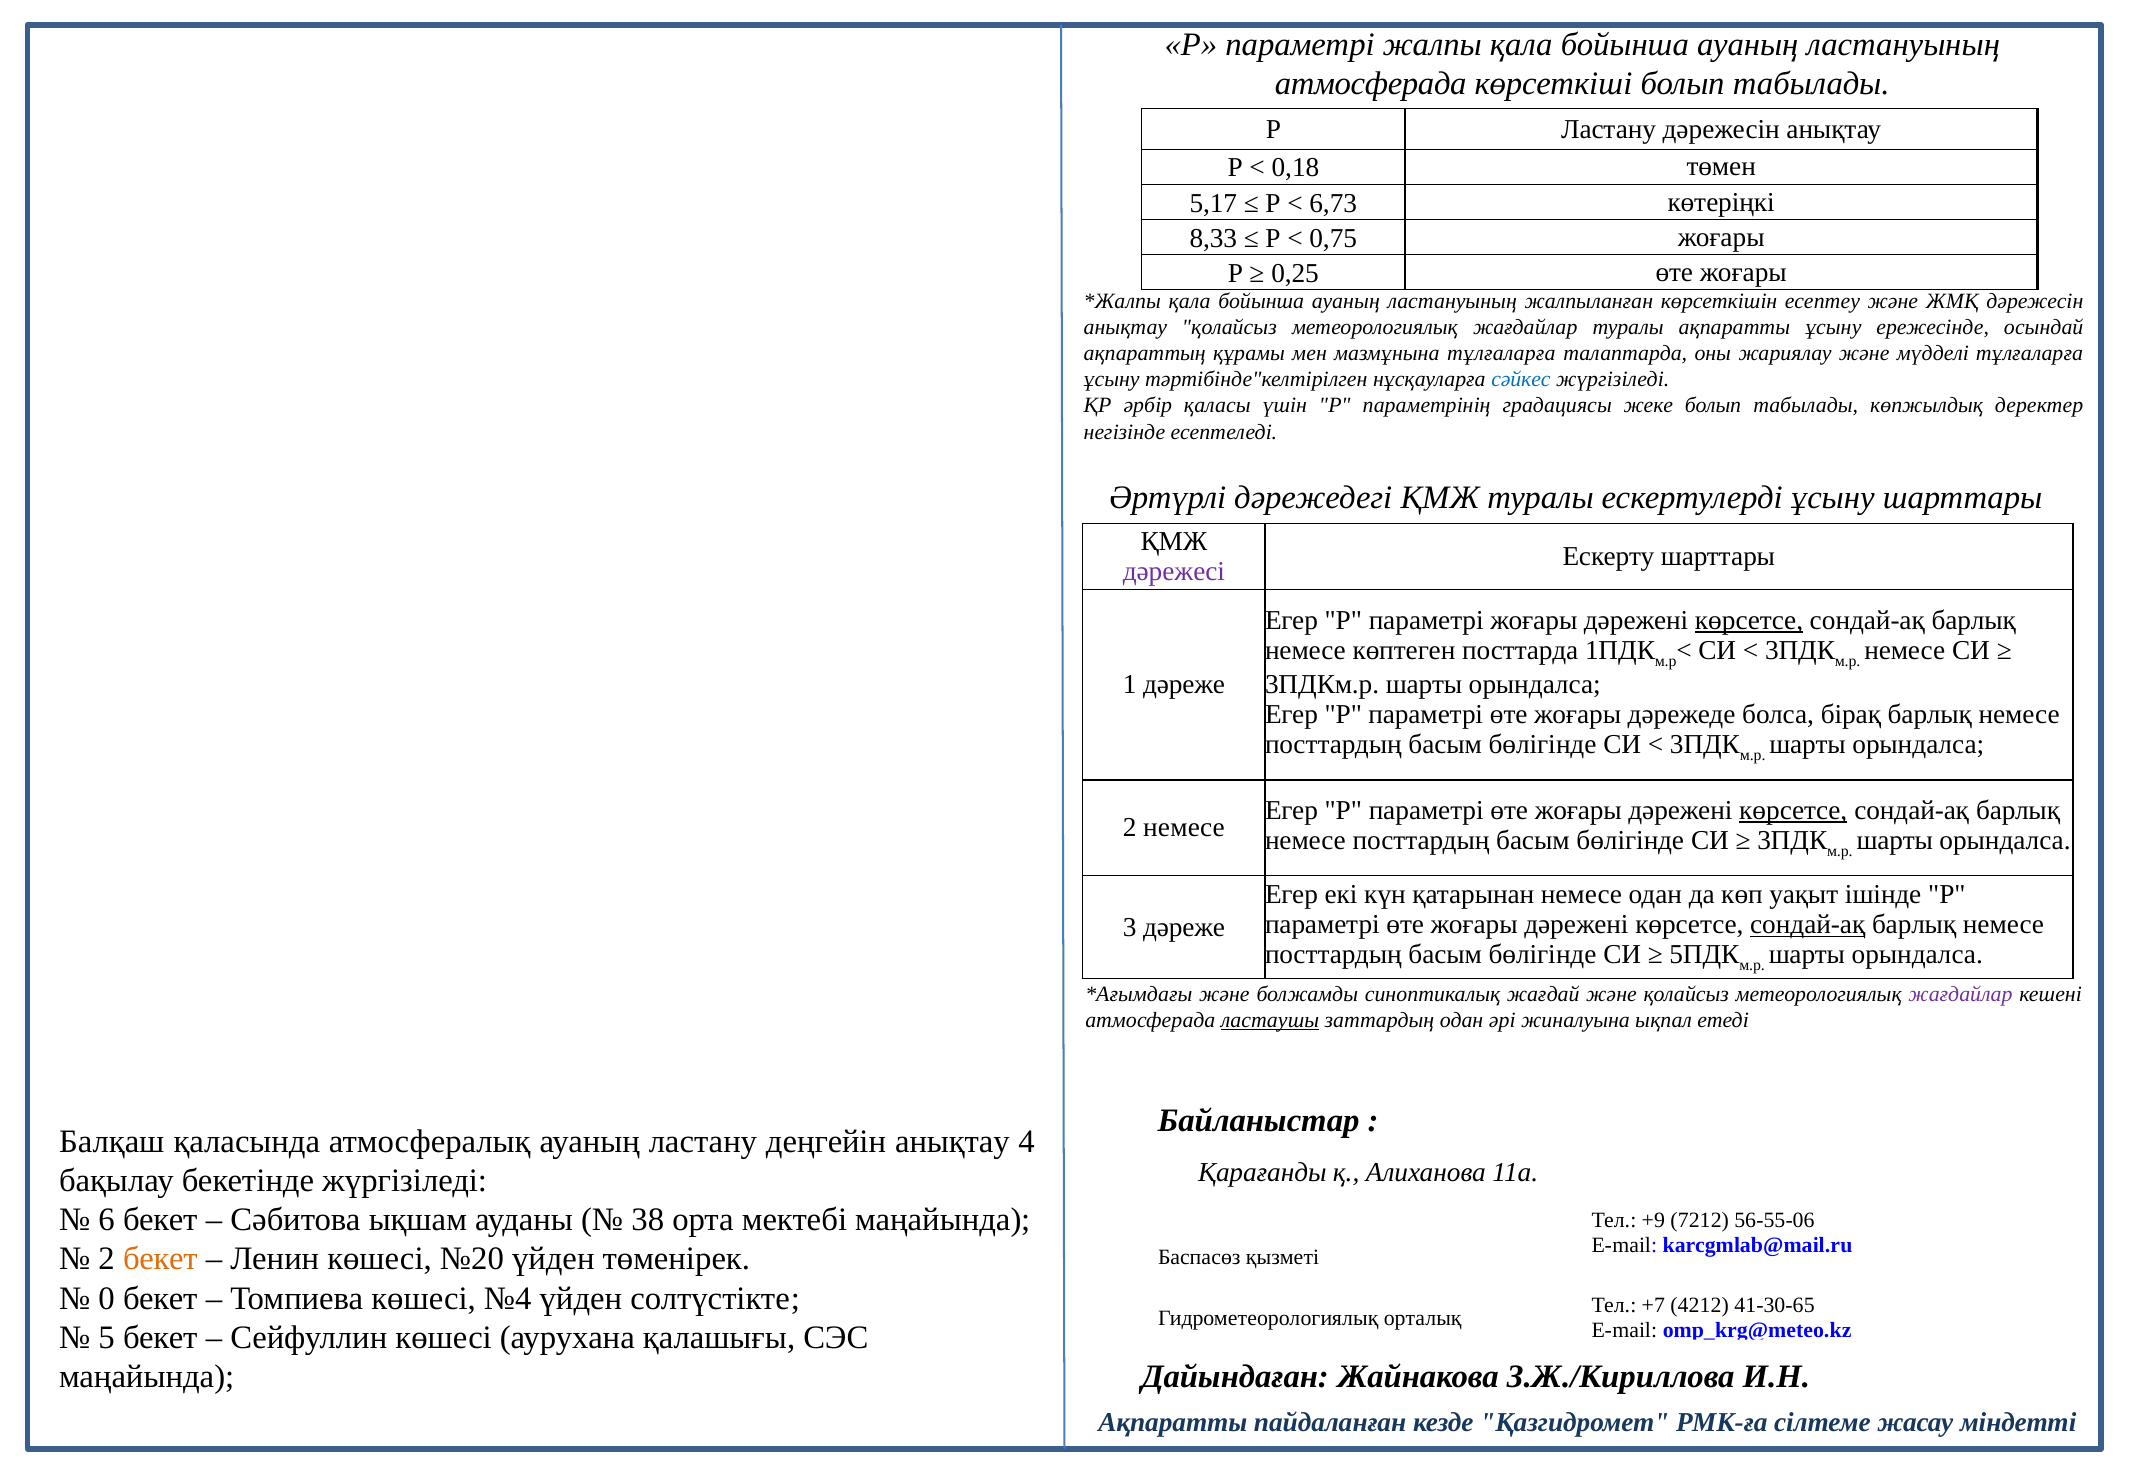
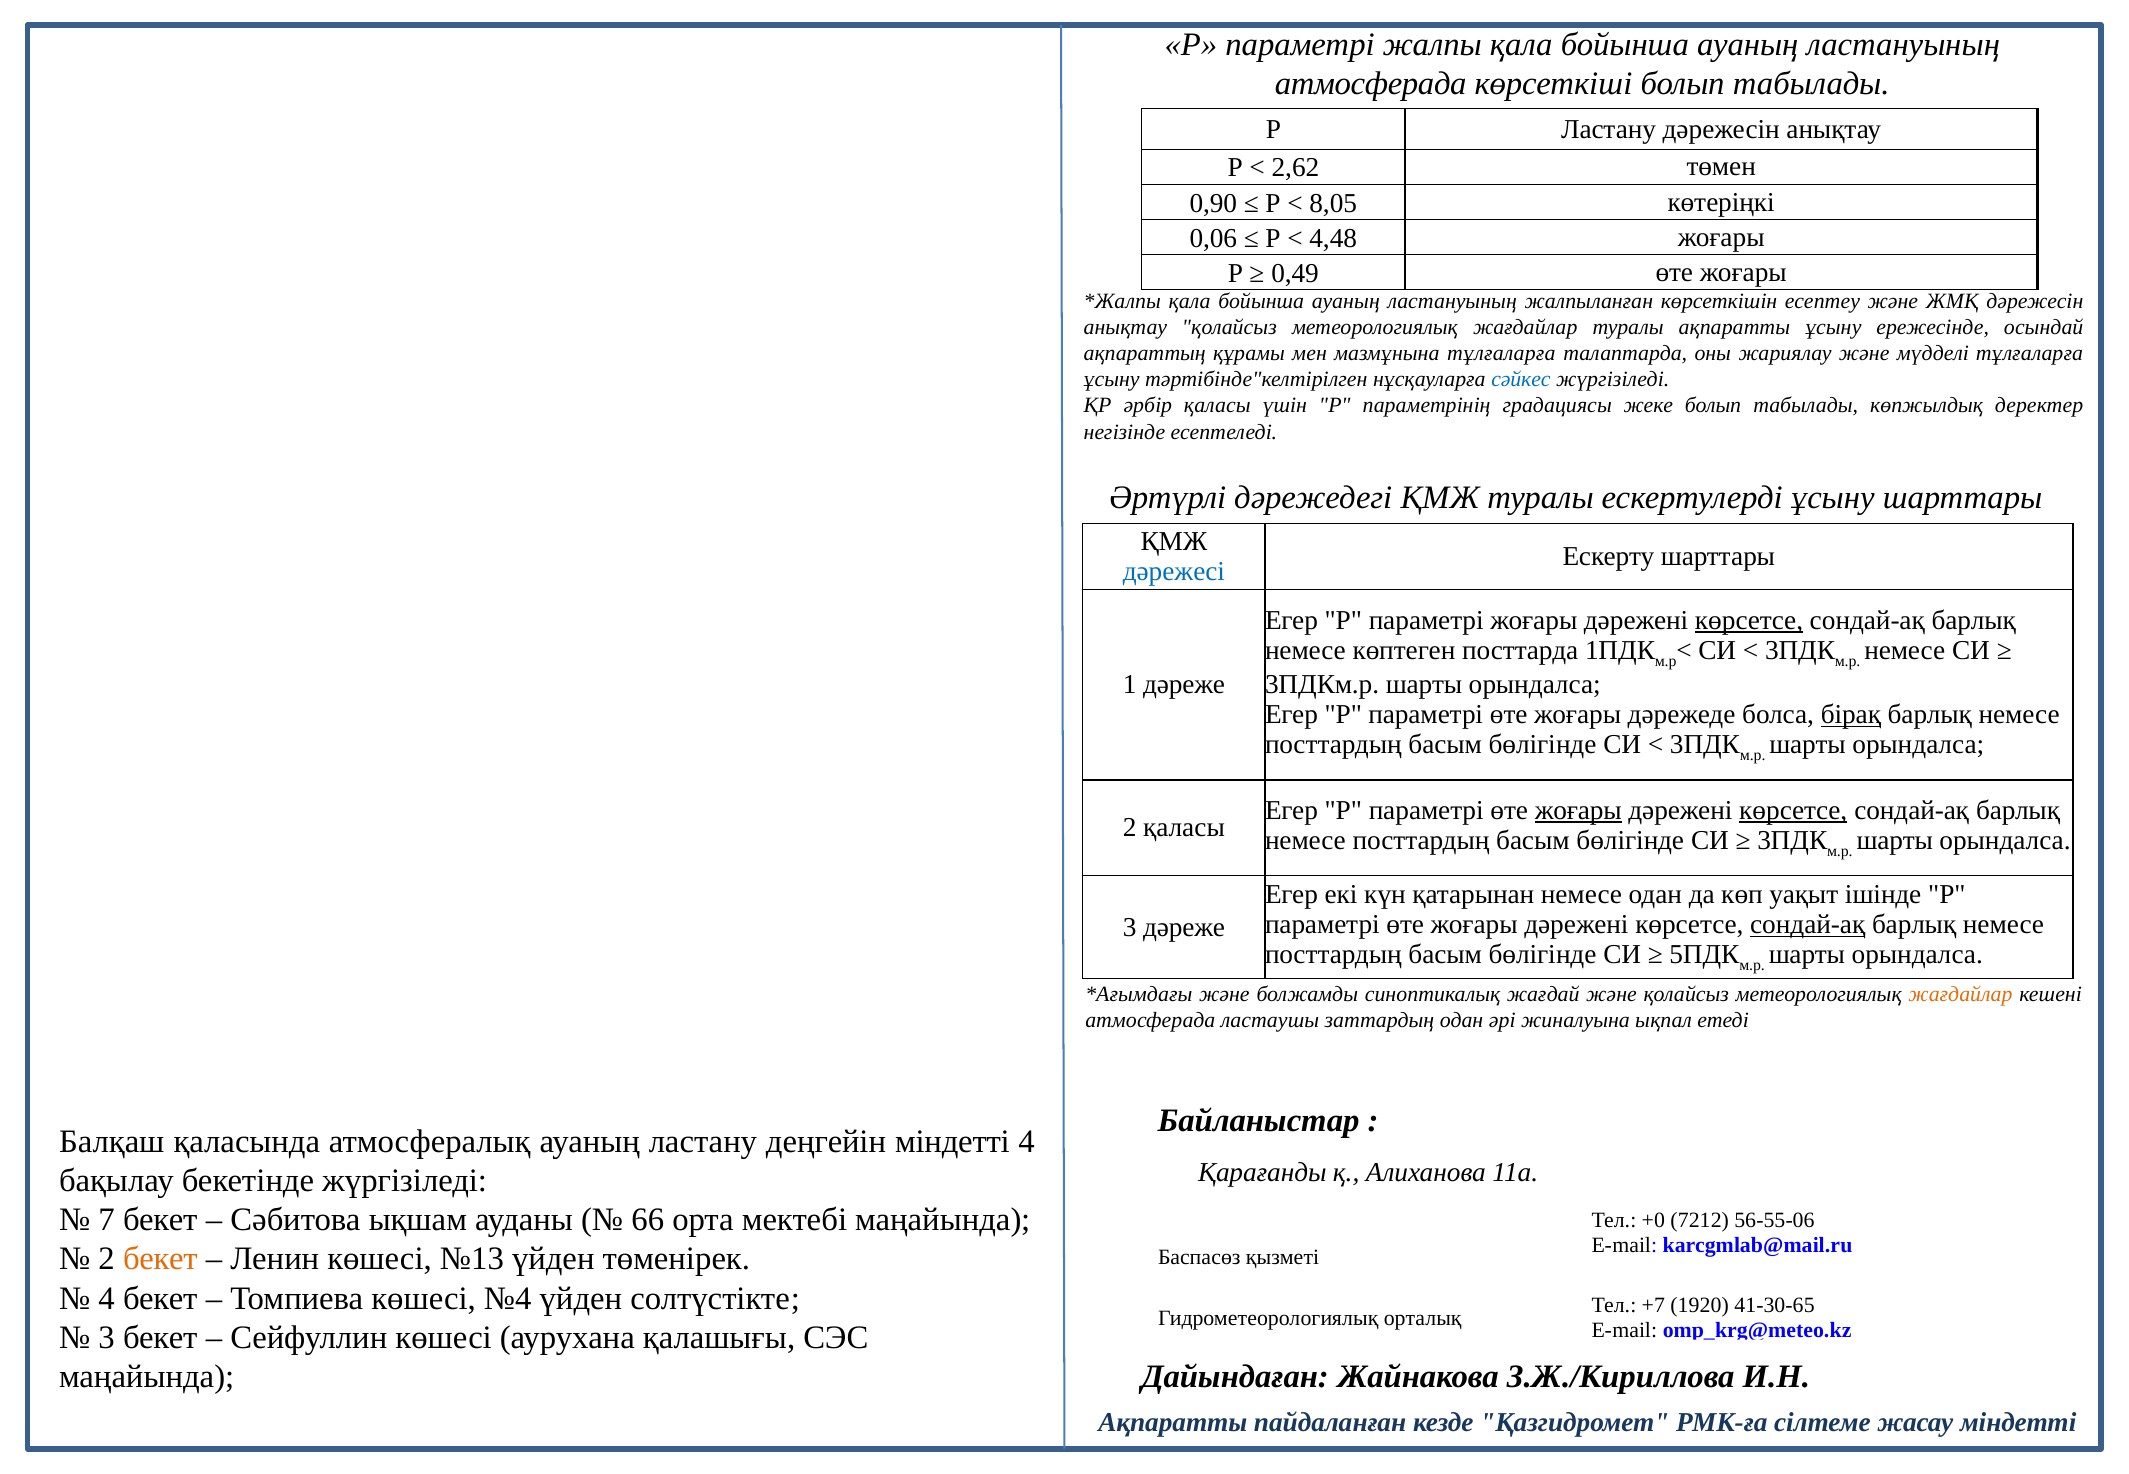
0,18: 0,18 -> 2,62 (1295, 168)
5,17: 5,17 -> 0,90 (1213, 203)
6,73: 6,73 -> 8,05 (1333, 203)
8,33: 8,33 -> 0,06 (1213, 238)
0,75: 0,75 -> 4,48 (1333, 238)
0,25: 0,25 -> 0,49 (1295, 273)
дәрежесі colour: purple -> blue (1174, 571)
бірақ underline: none -> present (1851, 715)
жоғары underline: none -> present (1578, 810)
2 немесе: немесе -> қаласы (1184, 828)
жағдайлар colour: purple -> orange (1960, 994)
ластаушы underline: present -> none (1270, 1020)
деңгейін анықтау: анықтау -> міндетті (952, 1141)
6: 6 -> 7 (107, 1220)
38: 38 -> 66 (648, 1220)
+9: +9 -> +0 (1653, 1221)
№20: №20 -> №13 (472, 1259)
0: 0 -> 4 (107, 1298)
4212: 4212 -> 1920 (1700, 1306)
5: 5 -> 3 (107, 1338)
